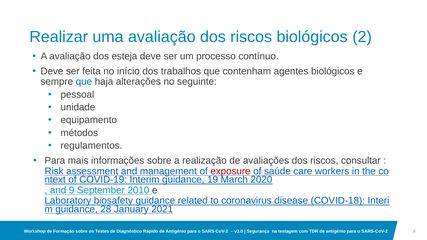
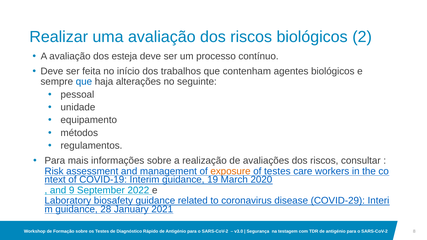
exposure colour: red -> orange (231, 171)
of saúde: saúde -> testes (277, 171)
2010: 2010 -> 2022 (138, 190)
COVID-18: COVID-18 -> COVID-29 (338, 201)
